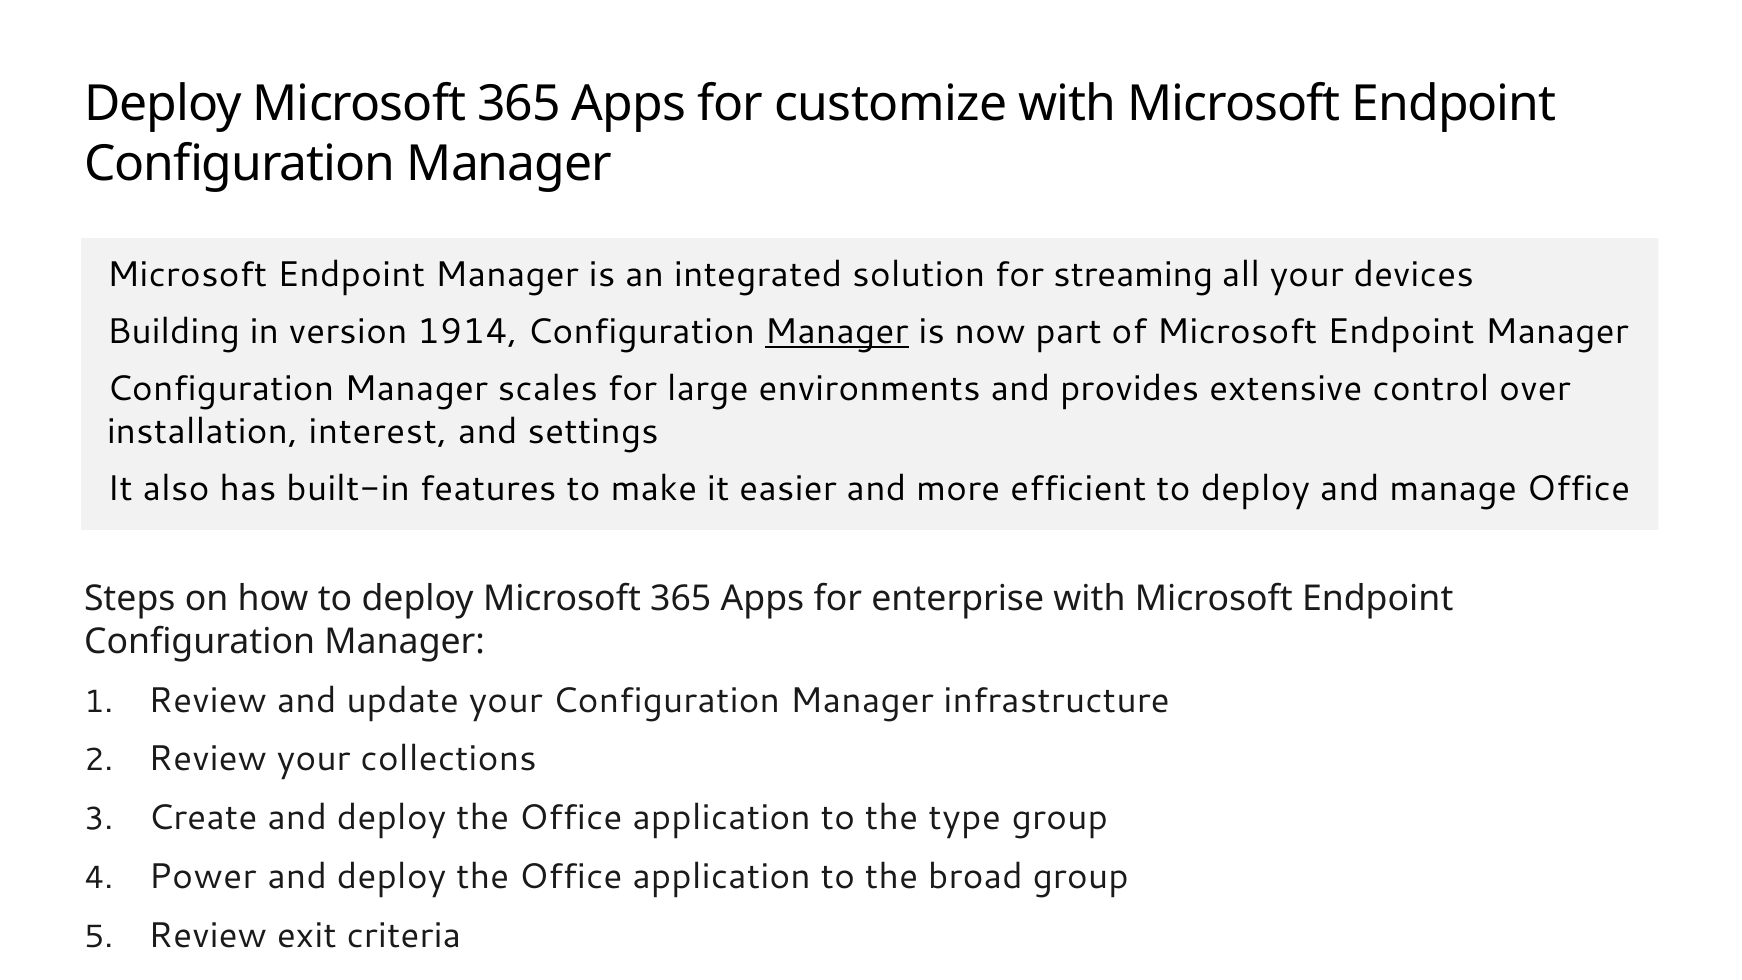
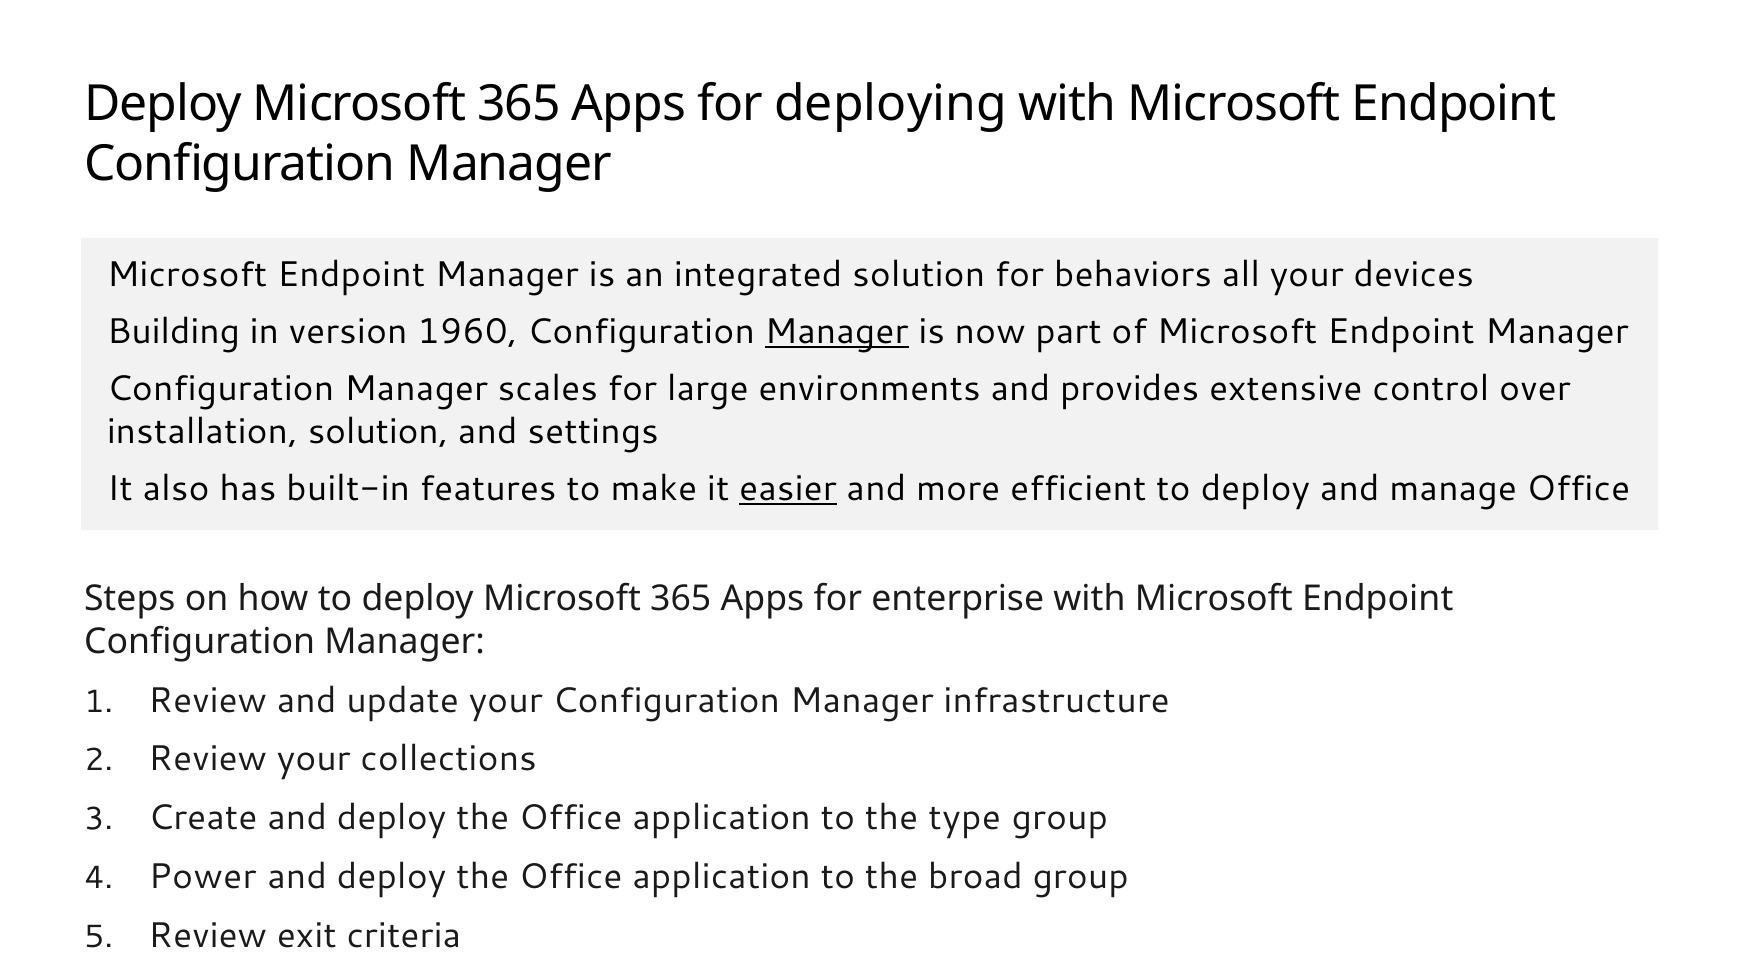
customize: customize -> deploying (891, 104)
streaming: streaming -> behaviors (1133, 275)
1914: 1914 -> 1960 (467, 332)
installation interest: interest -> solution (378, 431)
easier underline: none -> present (788, 488)
